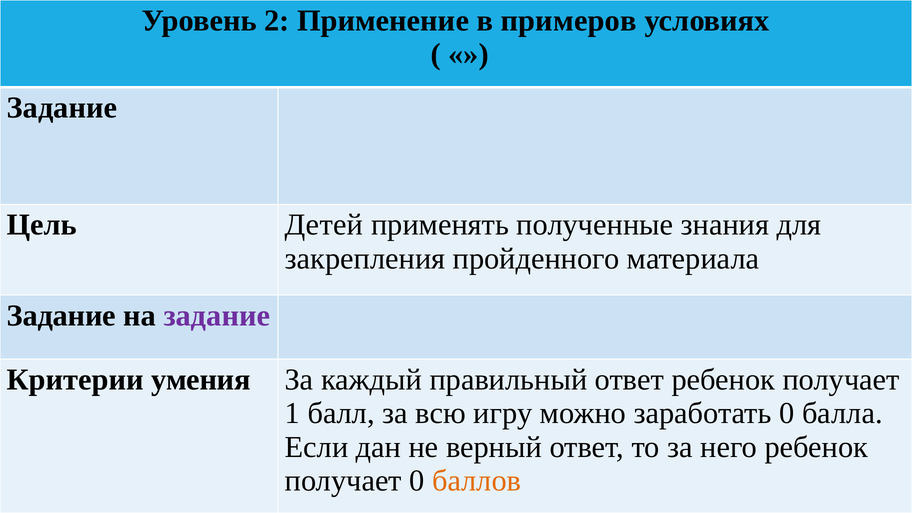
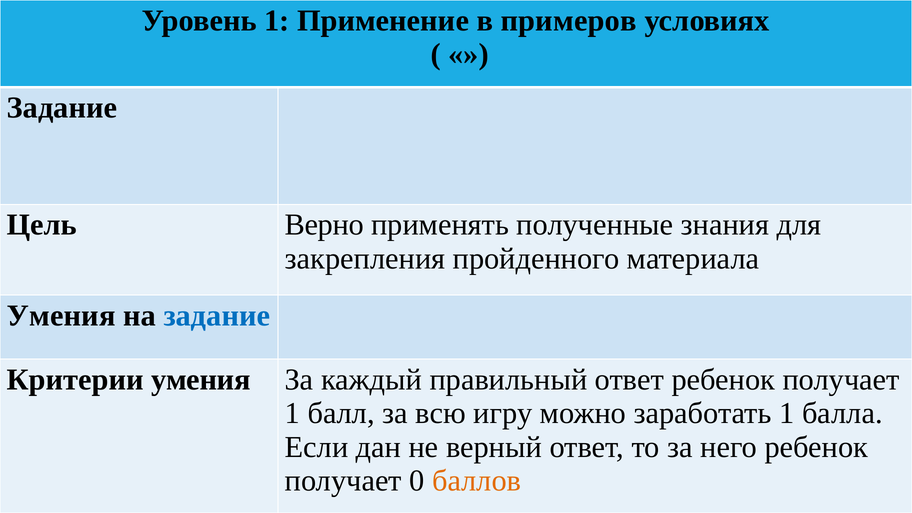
Уровень 2: 2 -> 1 (277, 21)
Детей: Детей -> Верно (324, 225)
Задание: Задание -> Умения (61, 316)
задание colour: purple -> blue (217, 316)
заработать 0: 0 -> 1 (787, 413)
